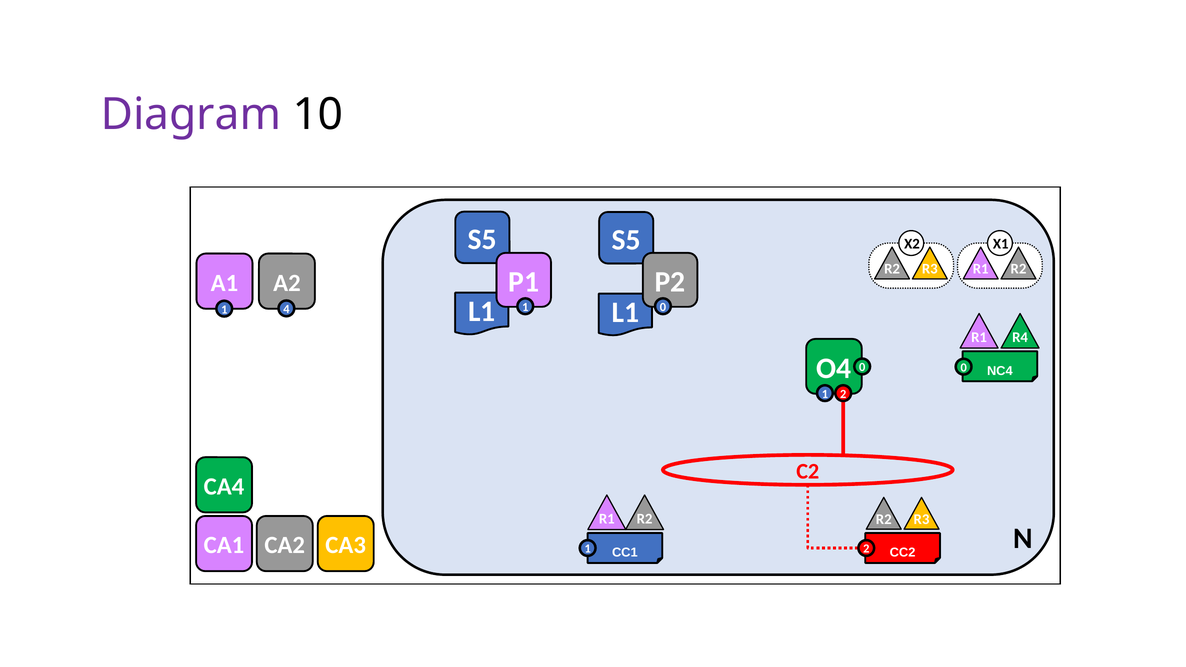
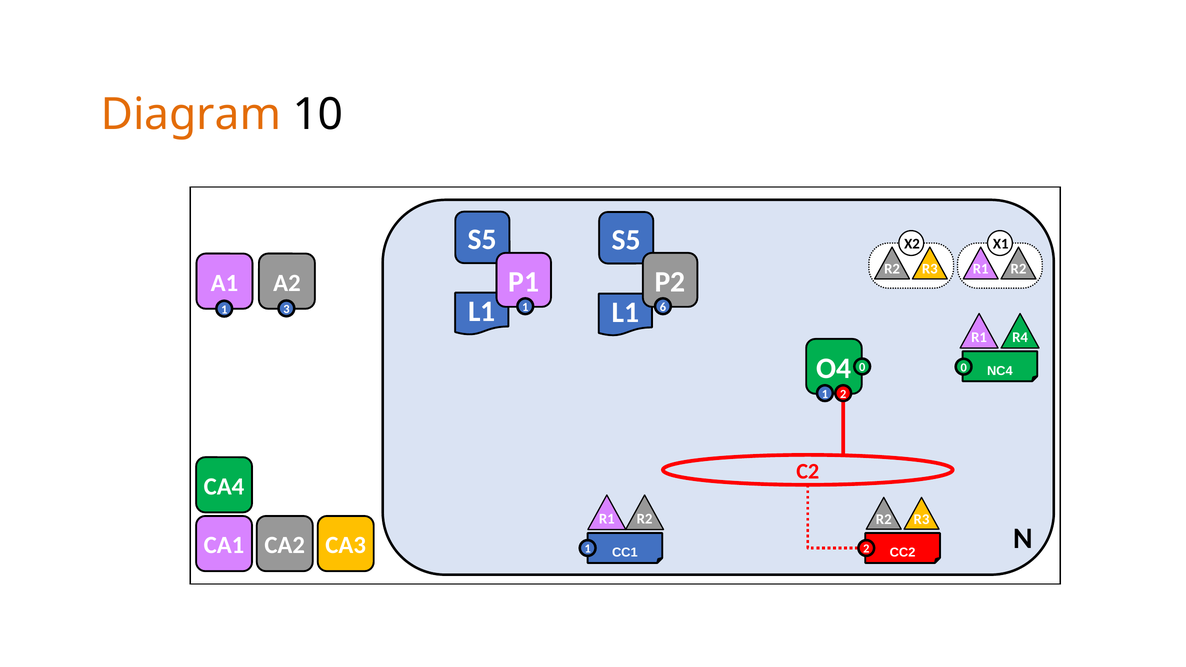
Diagram colour: purple -> orange (191, 115)
1 0: 0 -> 6 (663, 307)
4: 4 -> 3 (286, 309)
